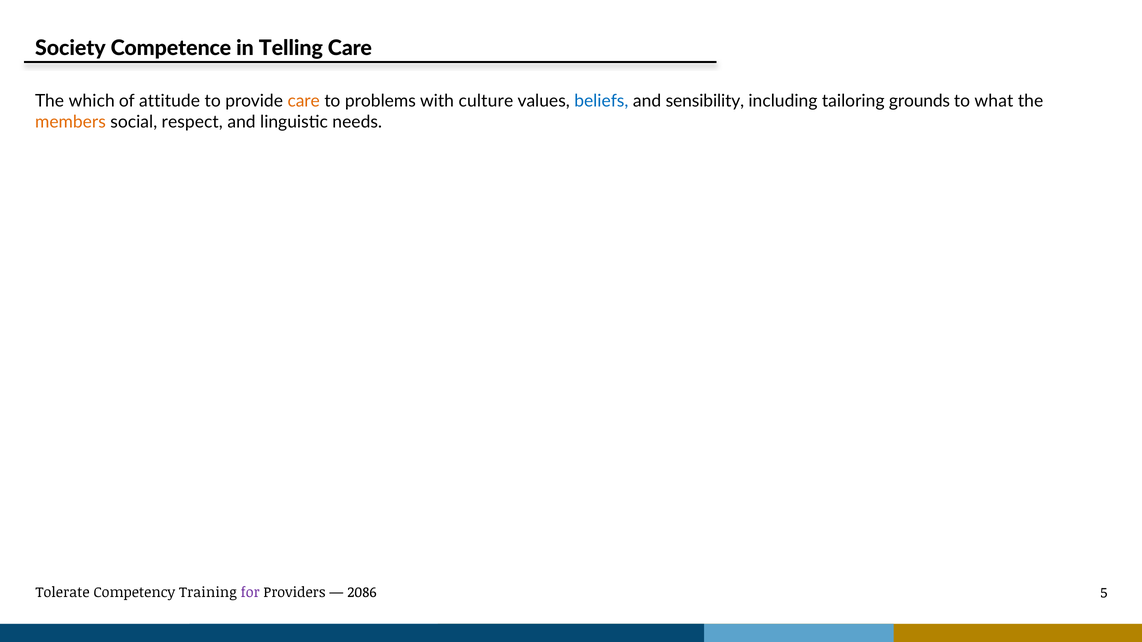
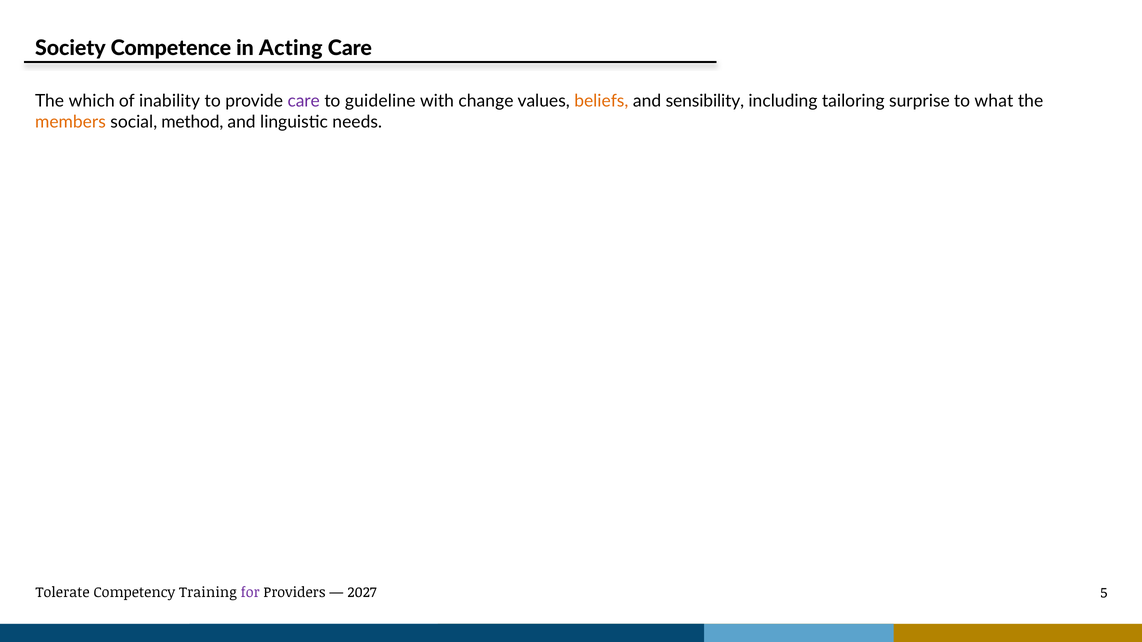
Telling: Telling -> Acting (291, 48)
attitude: attitude -> inability (170, 101)
care colour: orange -> purple (304, 101)
problems: problems -> guideline (380, 101)
culture: culture -> change (486, 101)
beliefs colour: blue -> orange (601, 101)
grounds: grounds -> surprise (919, 101)
respect: respect -> method (192, 122)
2086: 2086 -> 2027 (362, 593)
